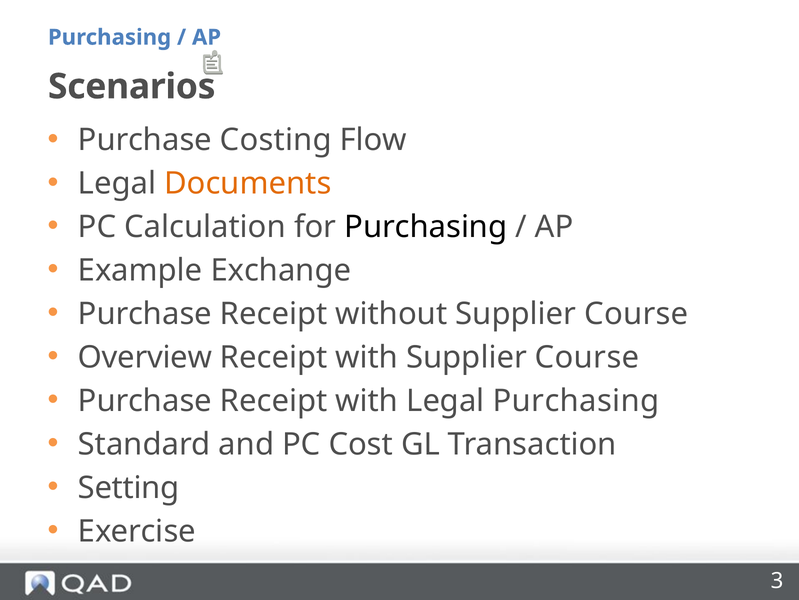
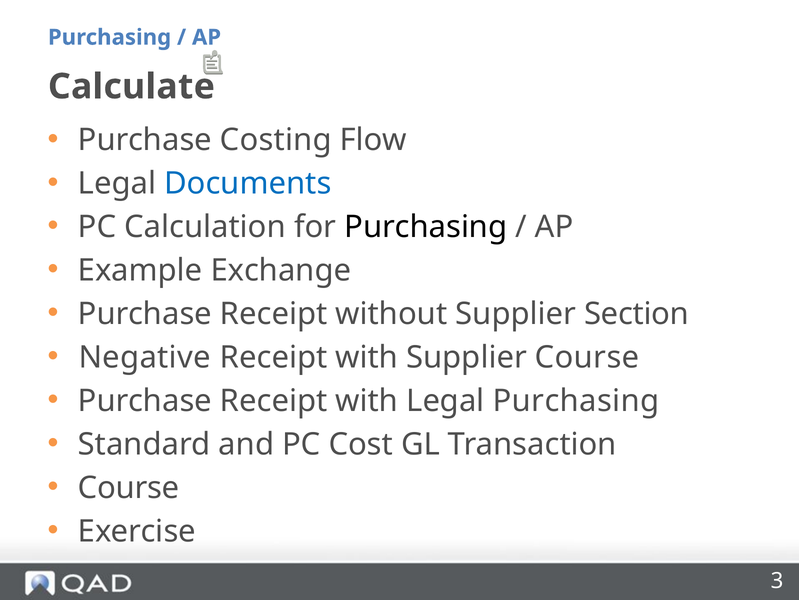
Scenarios: Scenarios -> Calculate (131, 86)
Documents colour: orange -> blue (248, 183)
without Supplier Course: Course -> Section (637, 314)
Overview: Overview -> Negative (145, 357)
Setting: Setting -> Course (129, 487)
